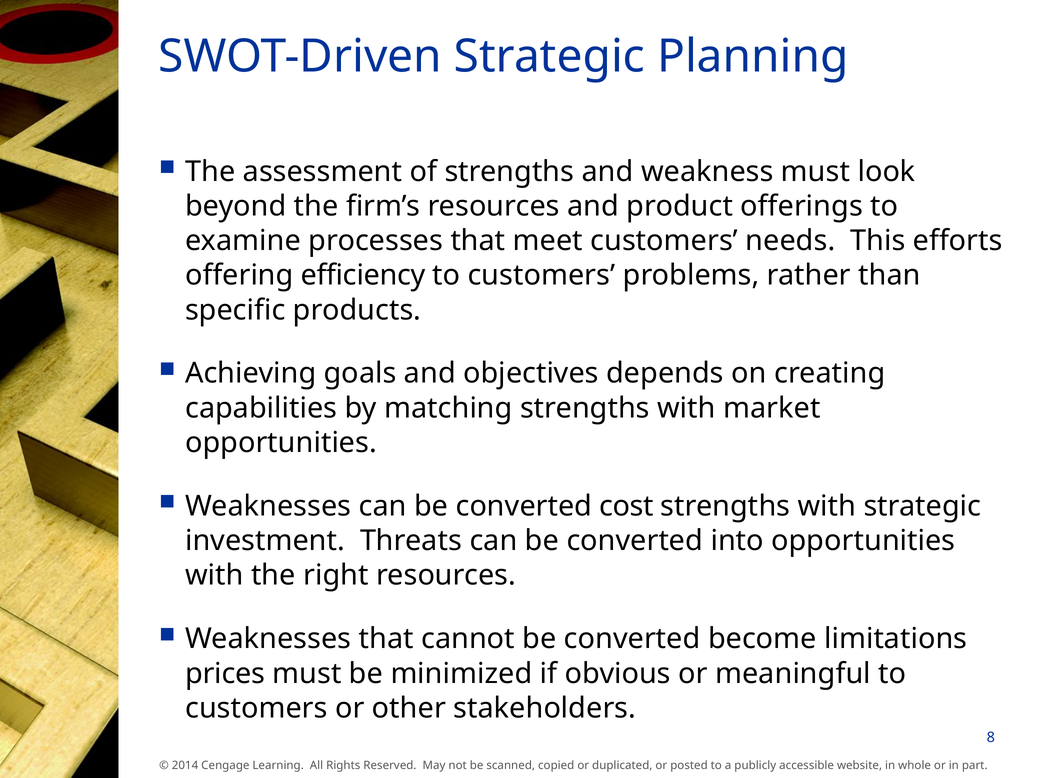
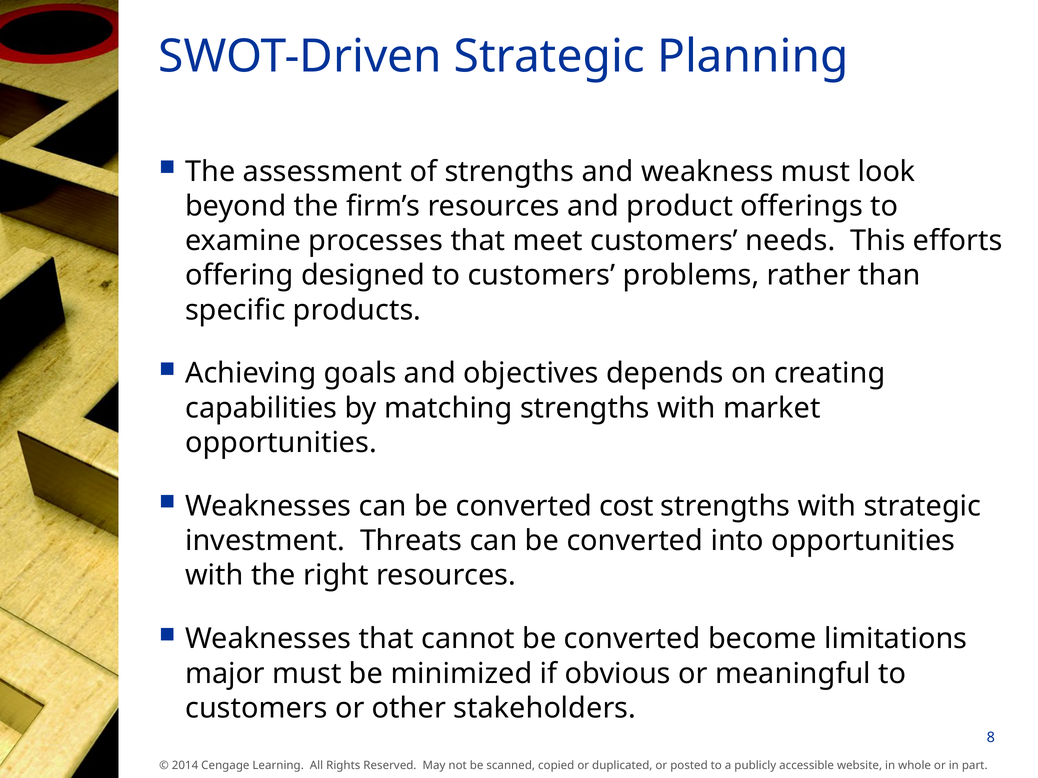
efficiency: efficiency -> designed (363, 276)
prices: prices -> major (225, 674)
